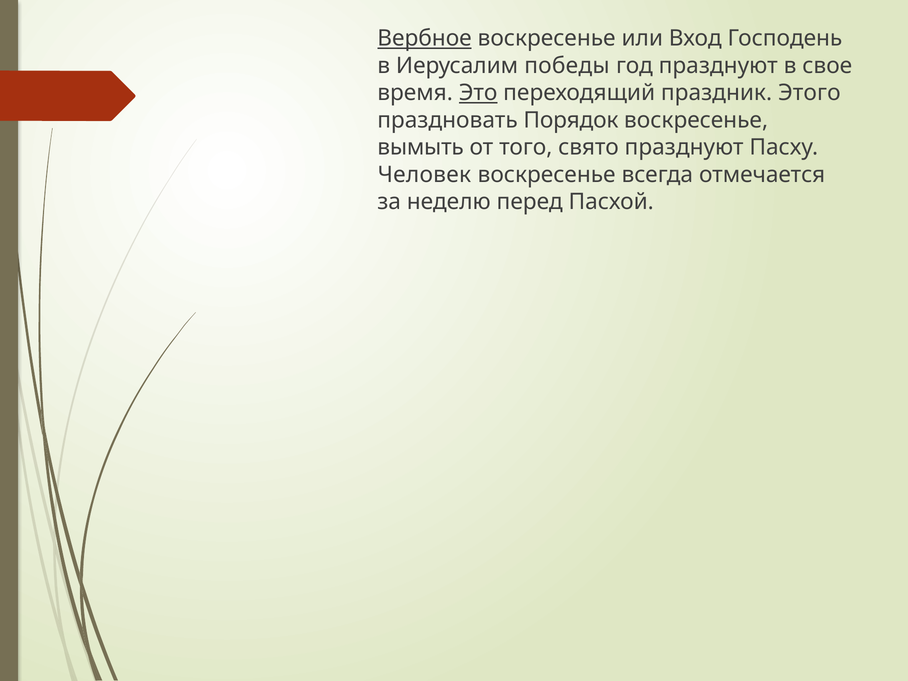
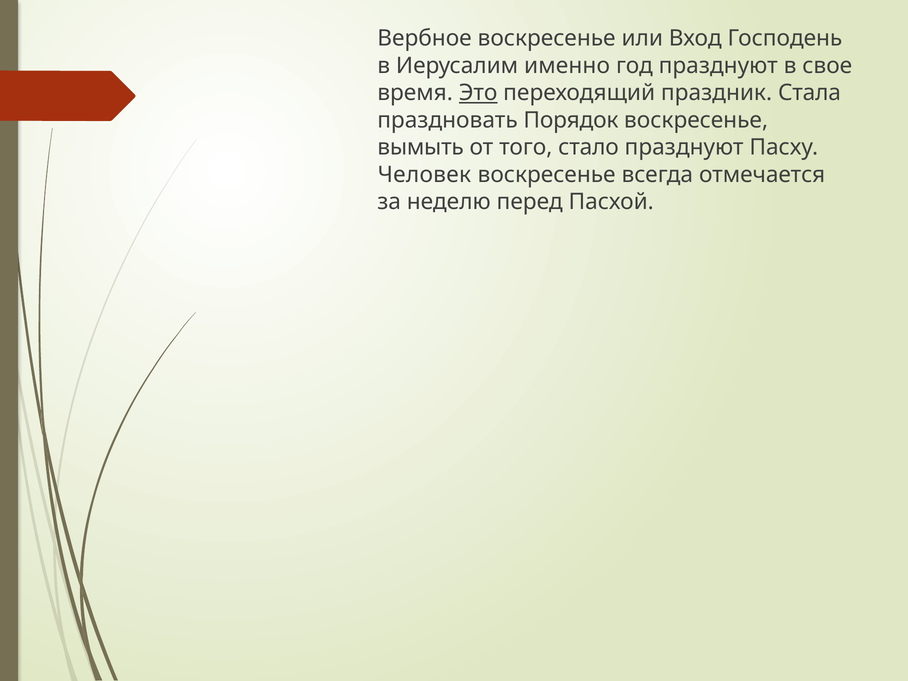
Вербное underline: present -> none (425, 38)
победы: победы -> именно (567, 66)
Этого: Этого -> Стала (809, 93)
свято: свято -> стало (589, 147)
